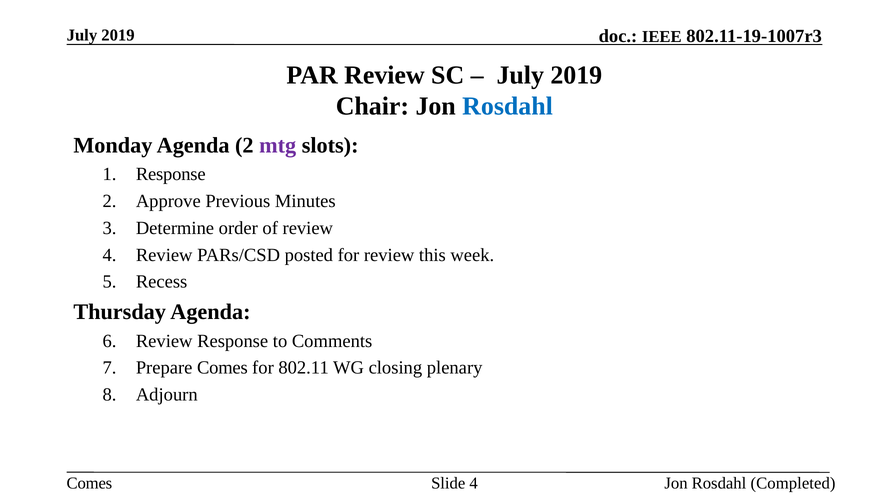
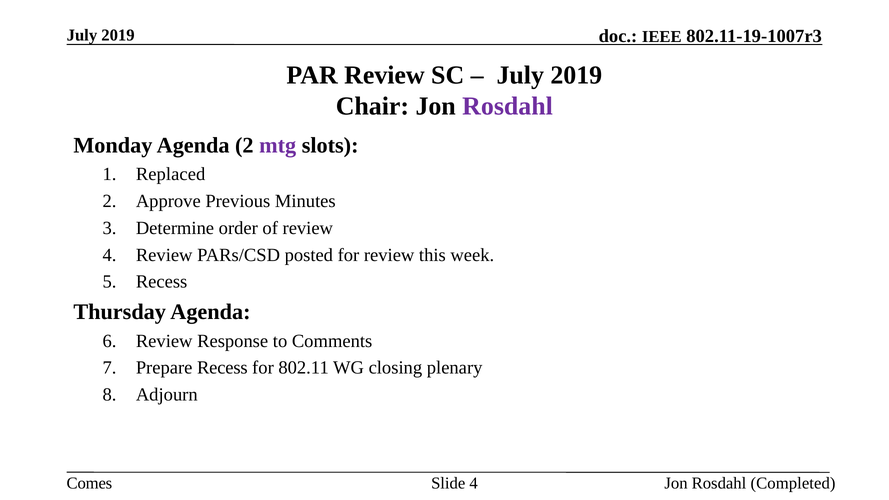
Rosdahl colour: blue -> purple (508, 106)
Response: Response -> Replaced (171, 174)
Prepare Comes: Comes -> Recess (222, 368)
